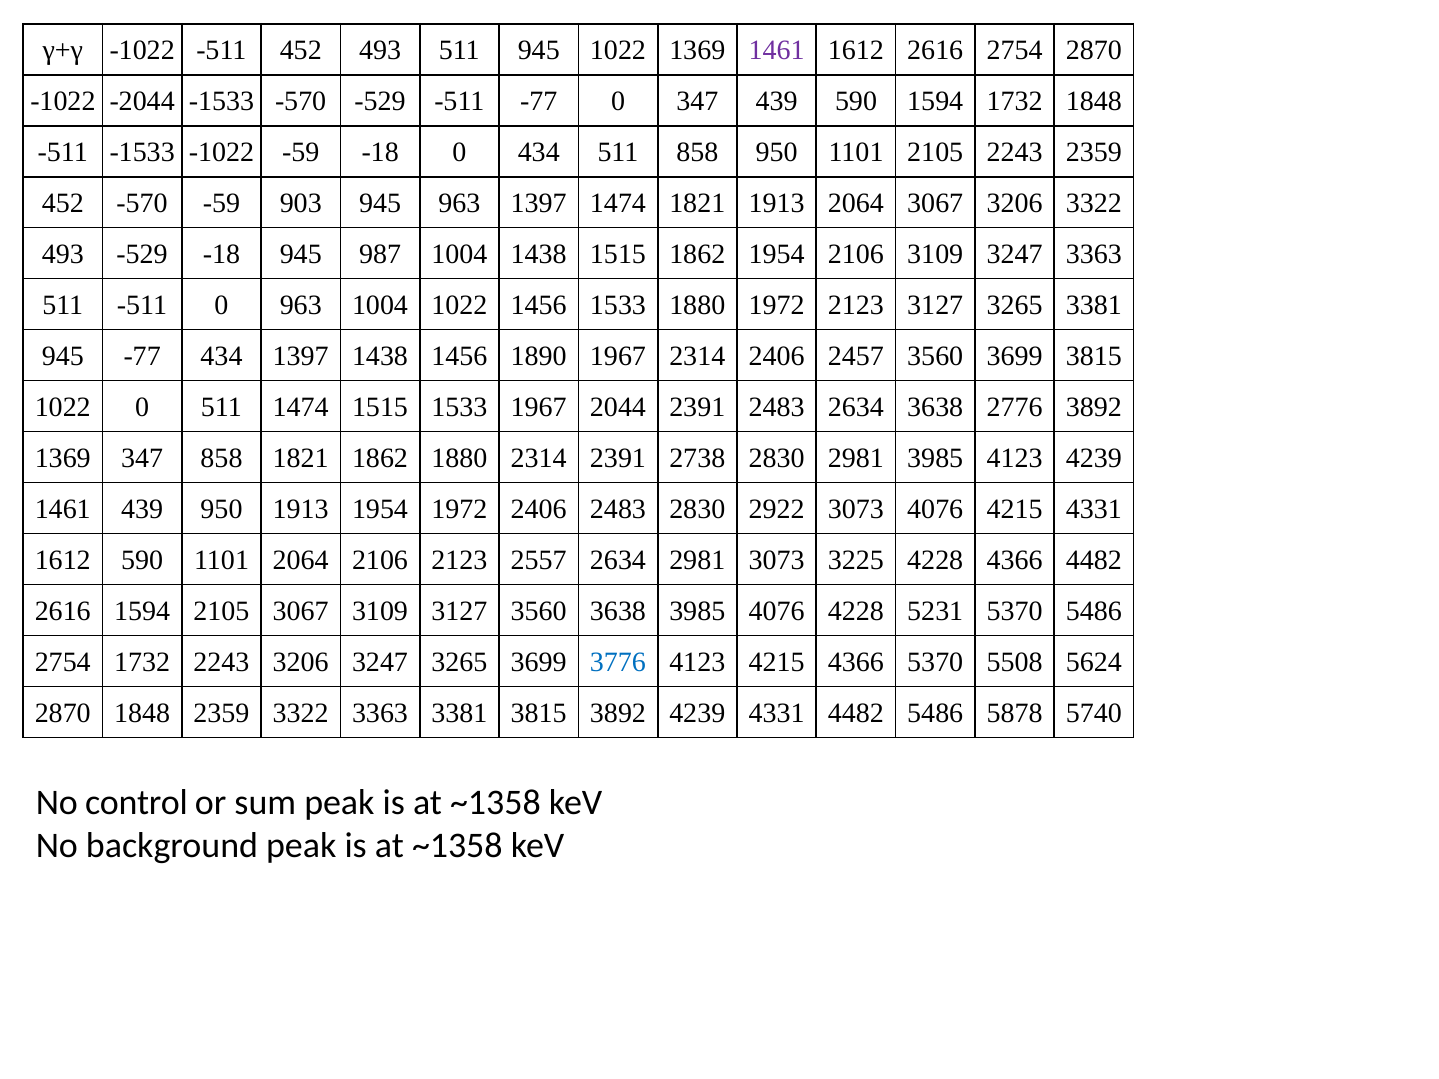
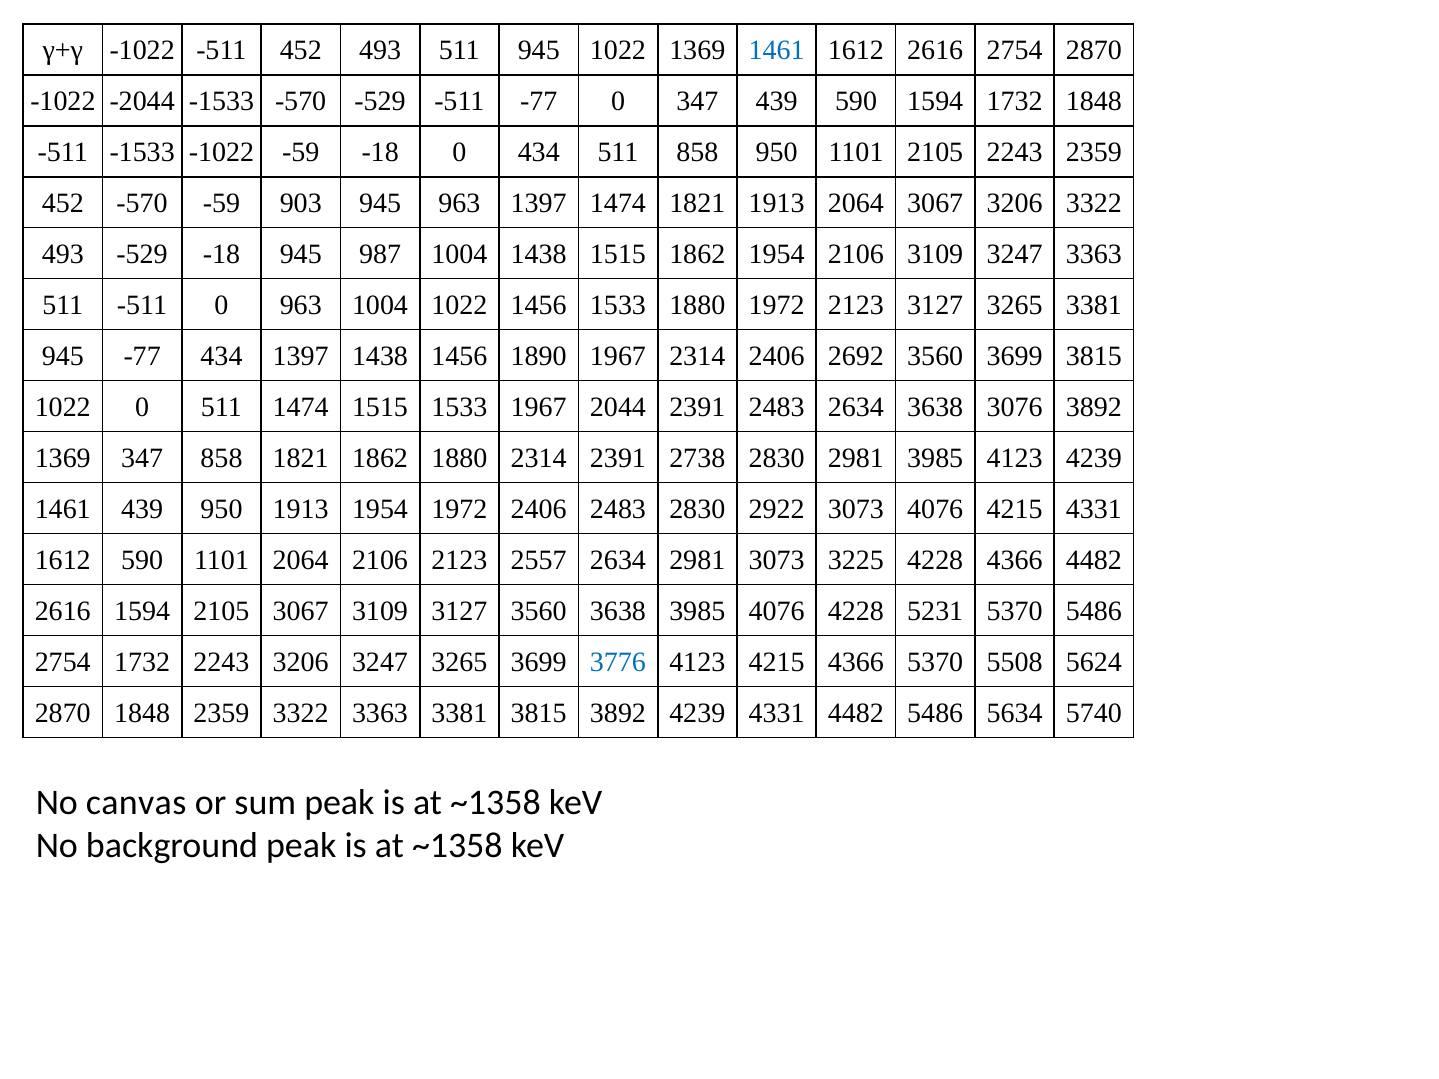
1461 colour: purple -> blue (777, 50)
2457: 2457 -> 2692 (856, 356)
2776: 2776 -> 3076 (1015, 407)
5878: 5878 -> 5634 (1015, 713)
control: control -> canvas (136, 802)
